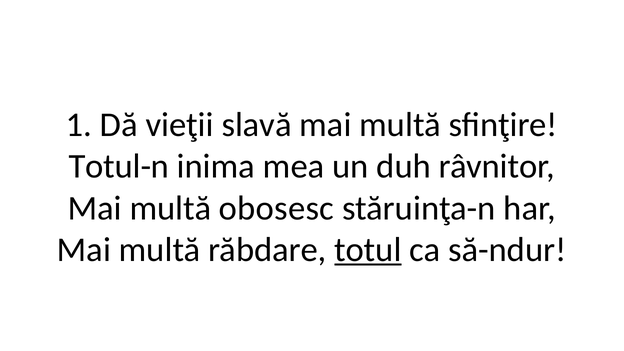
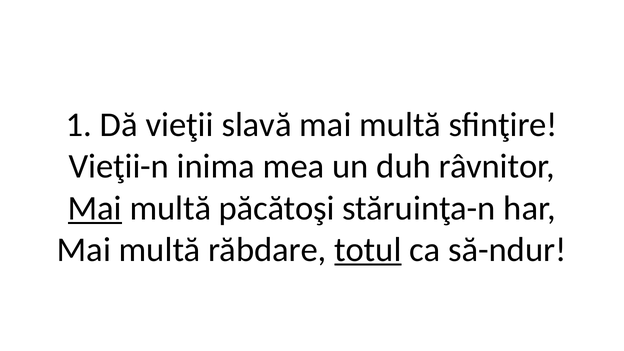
Totul-n: Totul-n -> Vieţii-n (119, 166)
Mai underline: none -> present (95, 208)
obosesc: obosesc -> păcătoşi (277, 208)
